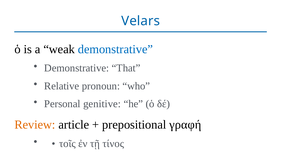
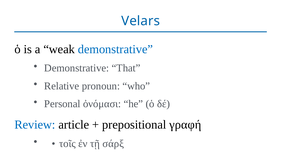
genitive: genitive -> ὀνόμασι (102, 104)
Review colour: orange -> blue (35, 125)
τίνος: τίνος -> σάρξ (113, 144)
